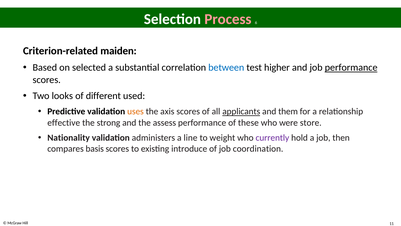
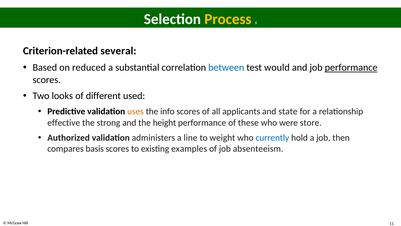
Process colour: pink -> yellow (228, 19)
maiden: maiden -> several (118, 51)
selected: selected -> reduced (89, 68)
higher: higher -> would (277, 68)
axis: axis -> info (167, 111)
applicants underline: present -> none (241, 111)
them: them -> state (288, 111)
assess: assess -> height (164, 122)
Nationality: Nationality -> Authorized (69, 138)
currently colour: purple -> blue (272, 138)
introduce: introduce -> examples (189, 149)
coordination: coordination -> absenteeism (258, 149)
